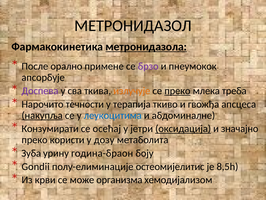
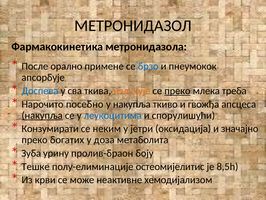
метронидазола underline: present -> none (146, 47)
брзо colour: purple -> blue (148, 66)
Доспева colour: purple -> blue (40, 91)
течности: течности -> посебно (85, 104)
у терапија: терапија -> накупља (132, 104)
абдоминалне: абдоминалне -> спорулишући (183, 115)
осећај: осећај -> неким (107, 128)
оксидација underline: present -> none (183, 128)
користи: користи -> богатих (67, 140)
дозу: дозу -> доза (104, 140)
година-браон: година-браон -> пролив-браон (102, 153)
Gondii: Gondii -> Тешке (36, 166)
организма: организма -> неактивне (119, 180)
